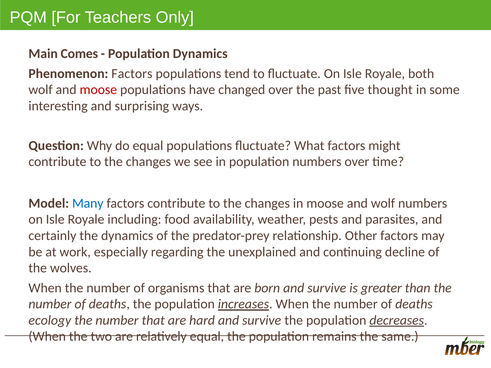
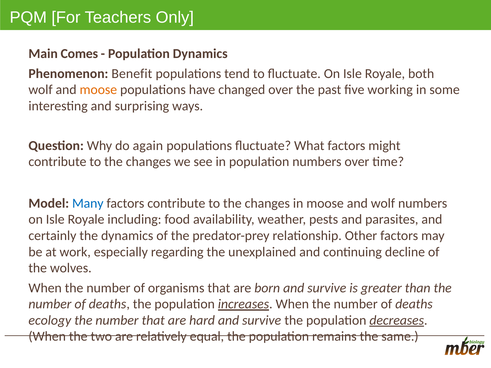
Phenomenon Factors: Factors -> Benefit (132, 74)
moose colour: red -> orange (98, 90)
thought: thought -> working (390, 90)
do equal: equal -> again (148, 146)
